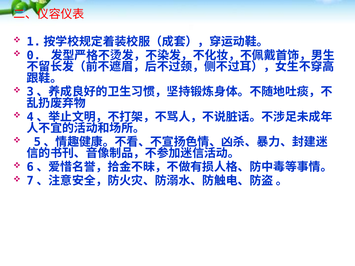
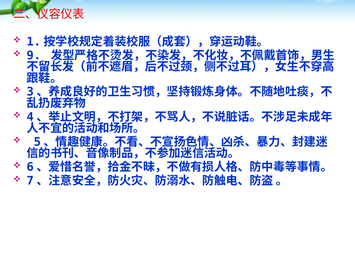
0: 0 -> 9 (34, 55)
